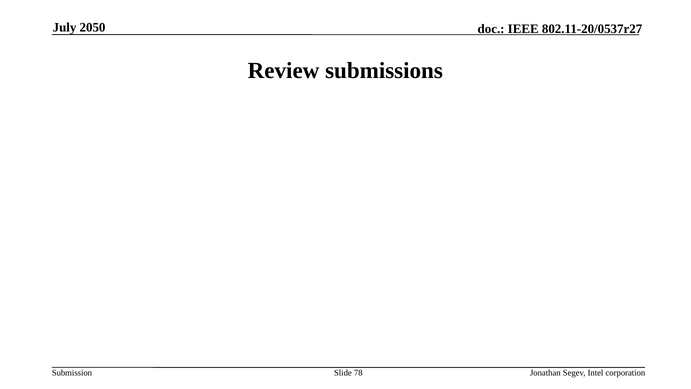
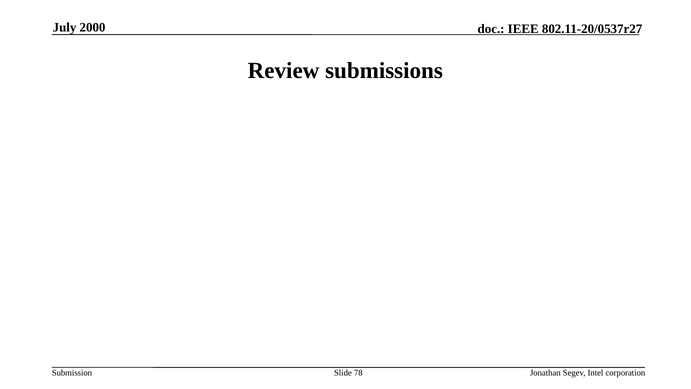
2050: 2050 -> 2000 (93, 27)
